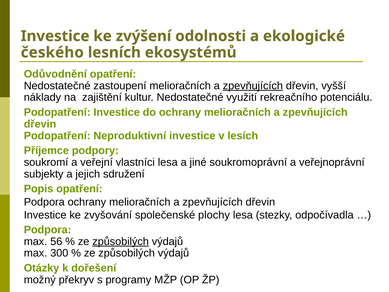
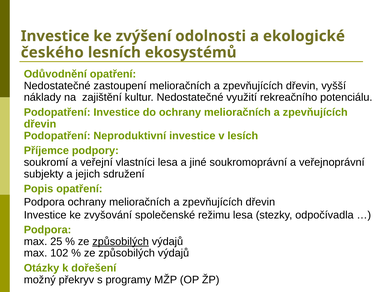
zpevňujících underline: present -> none (253, 86)
plochy: plochy -> režimu (214, 215)
56: 56 -> 25 (56, 241)
300: 300 -> 102 (59, 253)
